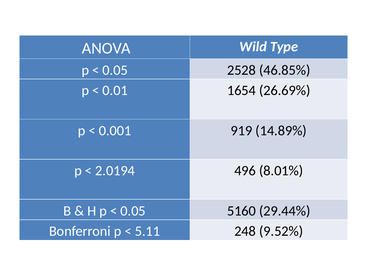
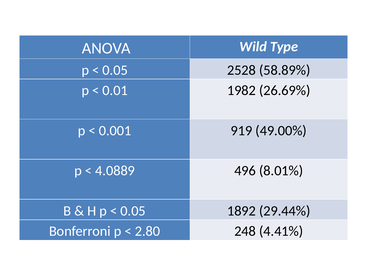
46.85%: 46.85% -> 58.89% (285, 70)
1654: 1654 -> 1982 (241, 91)
14.89%: 14.89% -> 49.00% (281, 131)
2.0194: 2.0194 -> 4.0889 (115, 171)
5160: 5160 -> 1892 (241, 211)
5.11: 5.11 -> 2.80 (148, 231)
9.52%: 9.52% -> 4.41% (281, 231)
